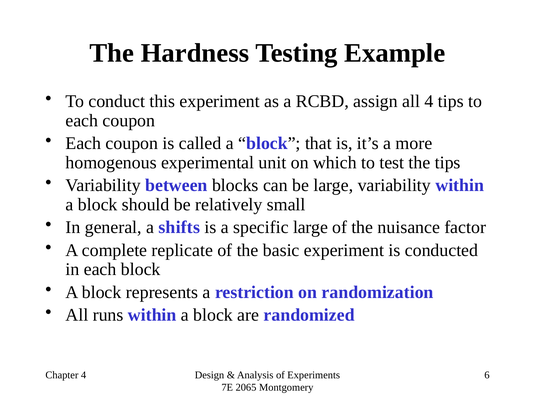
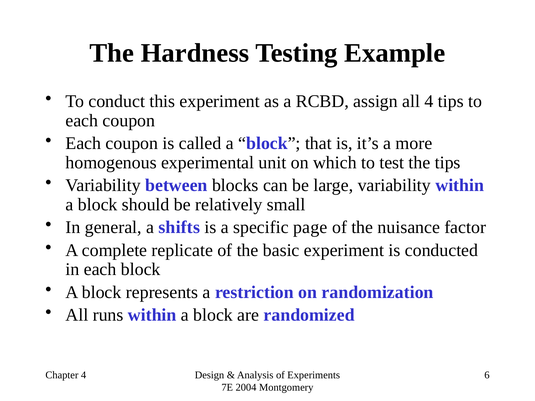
specific large: large -> page (310, 228)
2065: 2065 -> 2004 (246, 388)
